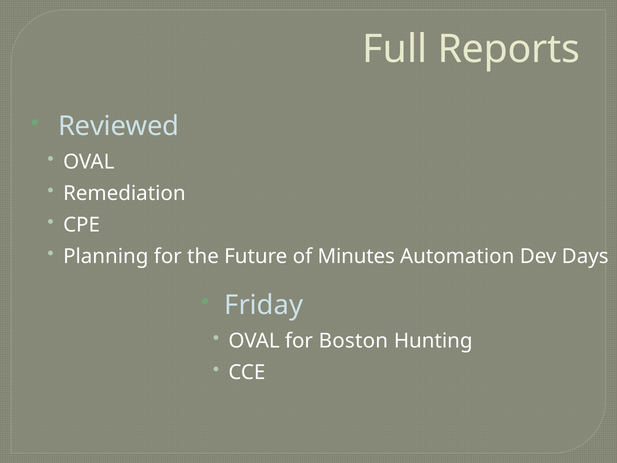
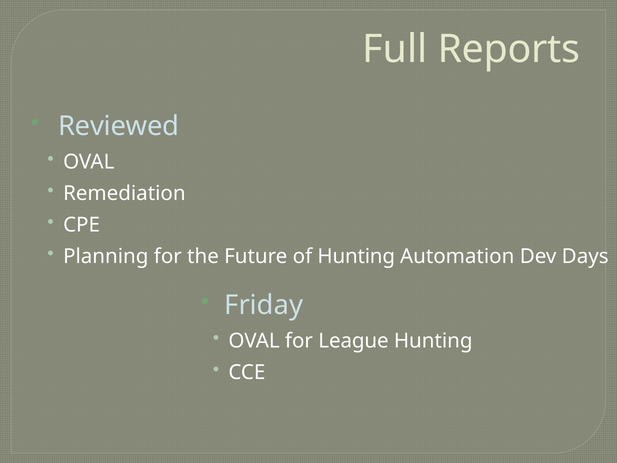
of Minutes: Minutes -> Hunting (356, 256)
Boston: Boston -> League (354, 341)
